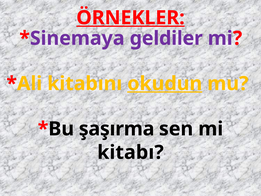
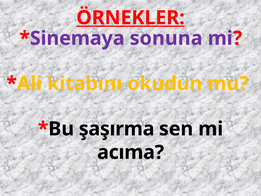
geldiler: geldiler -> sonuna (166, 38)
okudun underline: present -> none (165, 84)
kitabı: kitabı -> acıma (131, 152)
